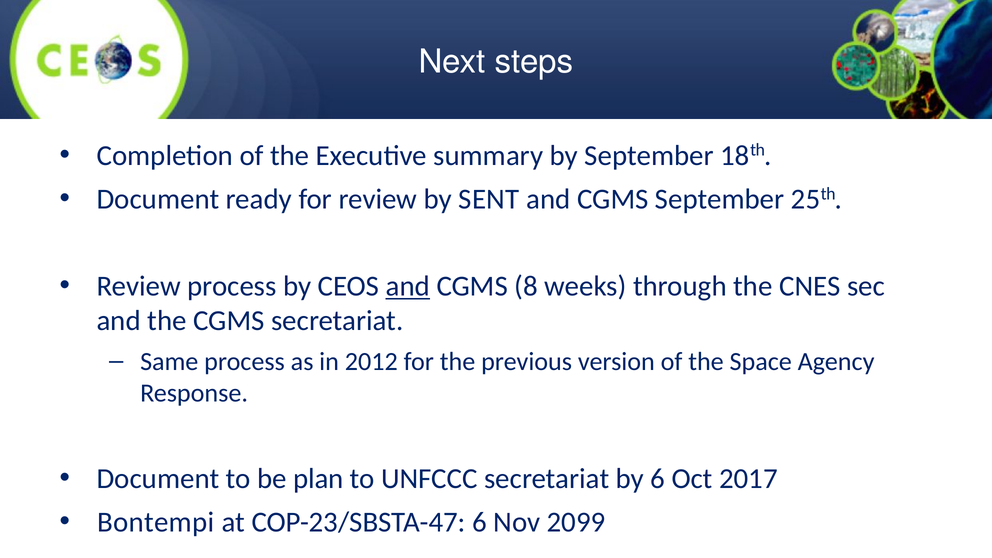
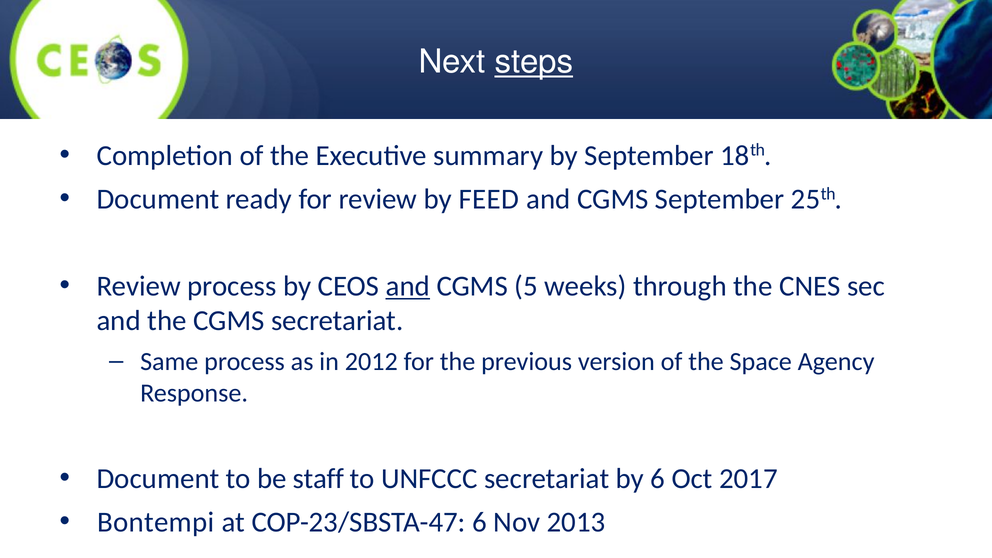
steps underline: none -> present (534, 62)
SENT: SENT -> FEED (489, 199)
8: 8 -> 5 (526, 286)
plan: plan -> staff (318, 479)
2099: 2099 -> 2013 (576, 522)
